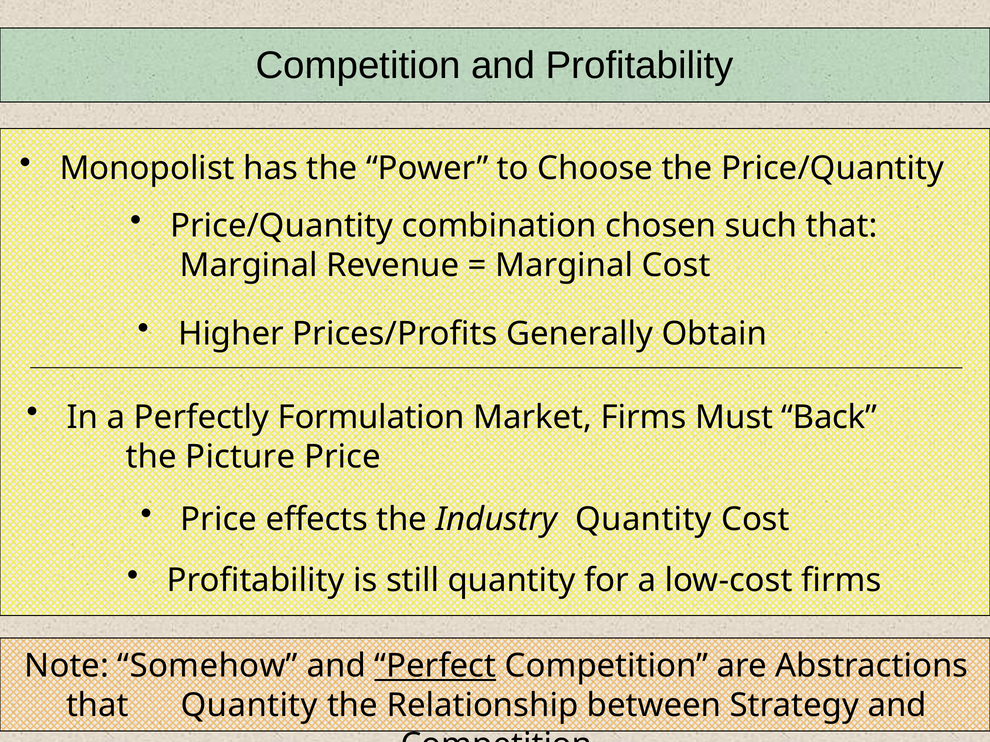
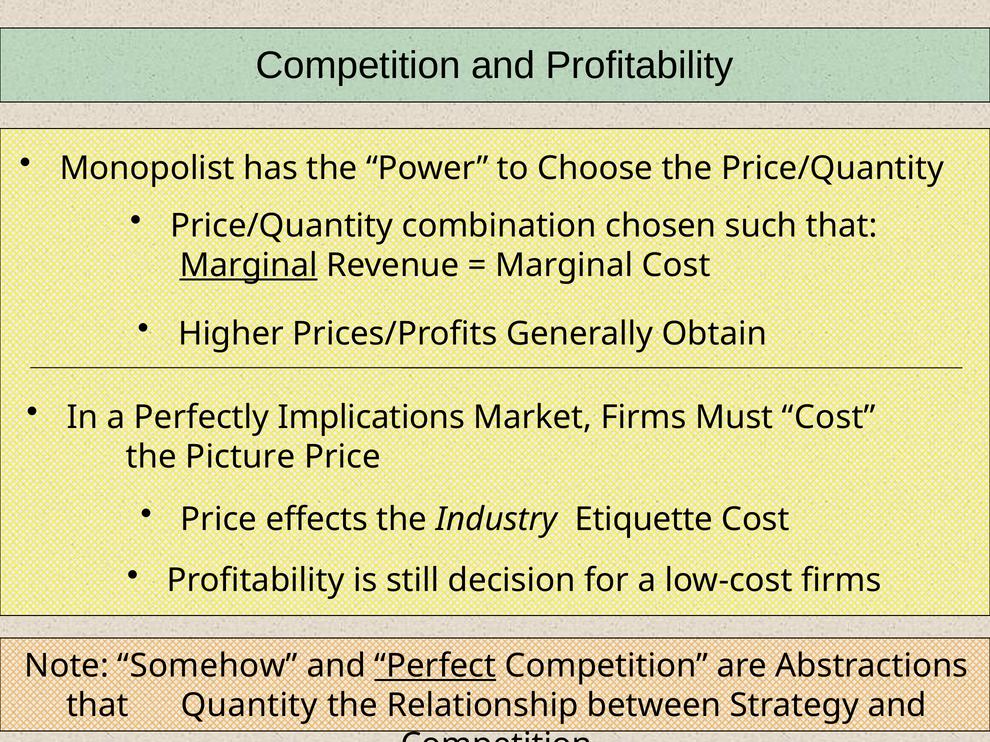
Marginal underline: none -> present (249, 266)
Formulation: Formulation -> Implications (371, 417)
Must Back: Back -> Cost (829, 417)
Industry Quantity: Quantity -> Etiquette (644, 520)
still quantity: quantity -> decision (512, 581)
